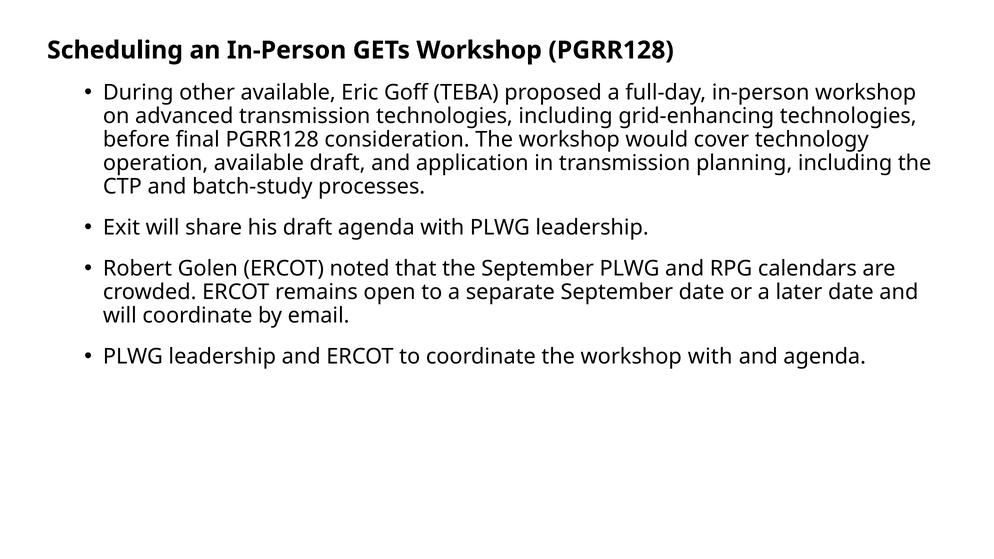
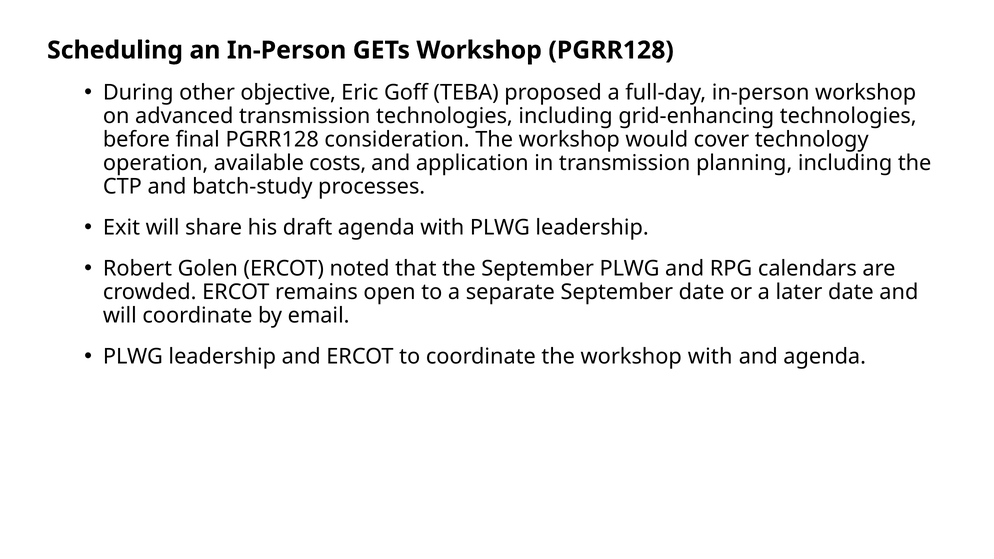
other available: available -> objective (288, 93)
available draft: draft -> costs (338, 163)
